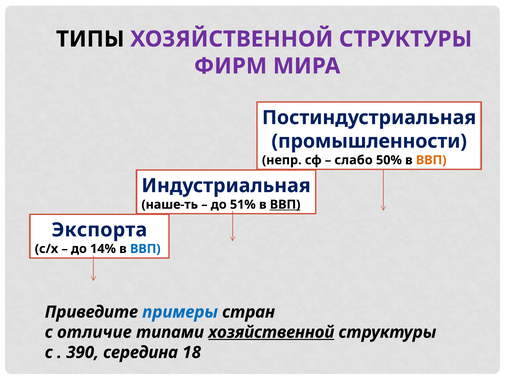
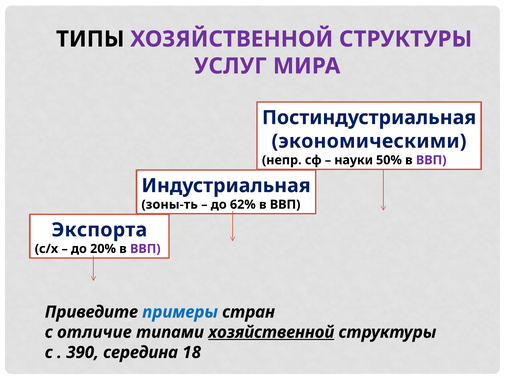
ФИРМ: ФИРМ -> УСЛУГ (230, 66)
промышленности: промышленности -> экономическими (369, 141)
слабо: слабо -> науки (354, 160)
ВВП colour: orange -> purple (431, 160)
наше-ть: наше-ть -> зоны-ть (170, 204)
51%: 51% -> 62% (243, 204)
ВВП underline: present -> none (285, 204)
14%: 14% -> 20% (103, 249)
ВВП colour: blue -> purple (145, 249)
